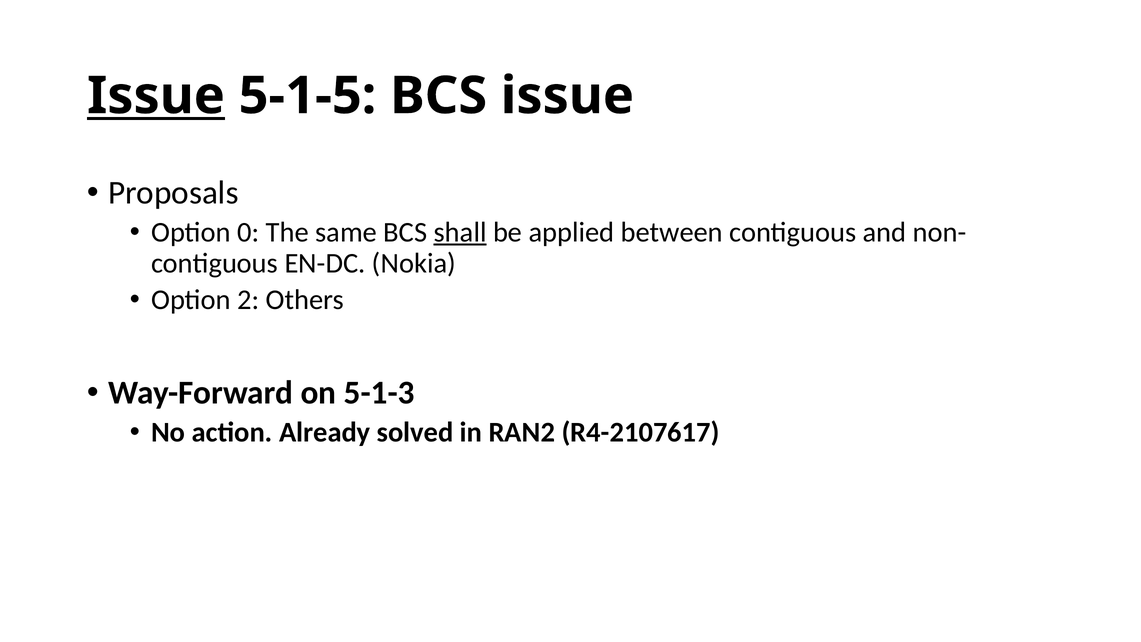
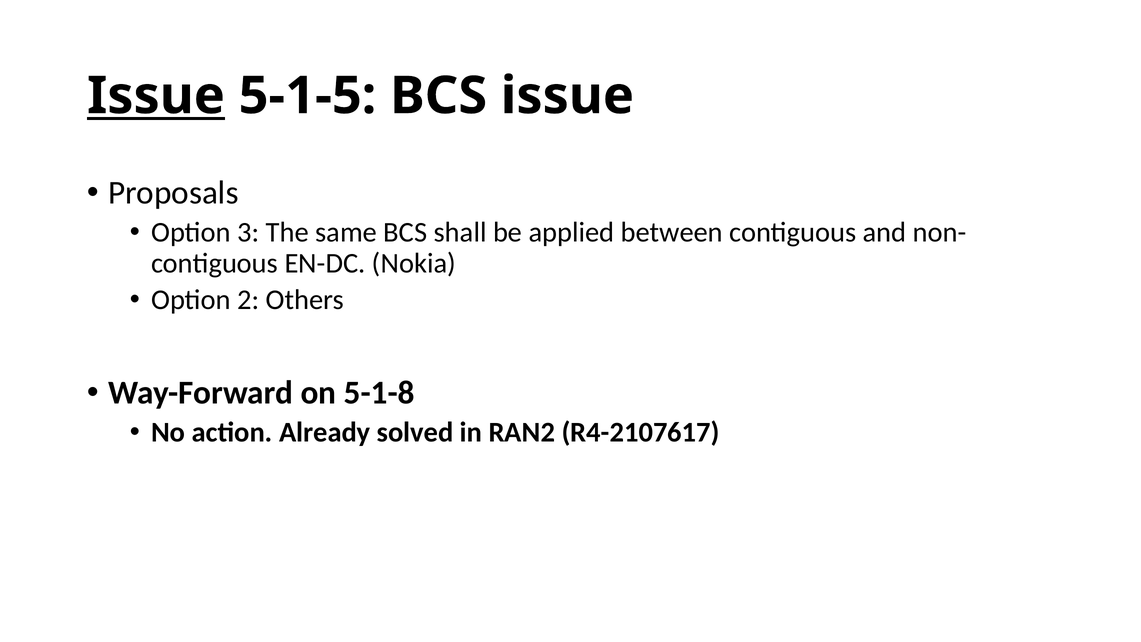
0: 0 -> 3 (248, 232)
shall underline: present -> none (460, 232)
5-1-3: 5-1-3 -> 5-1-8 (379, 393)
